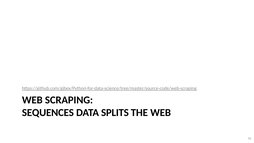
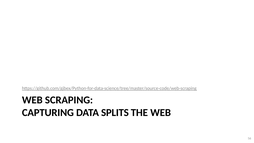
SEQUENCES: SEQUENCES -> CAPTURING (48, 113)
